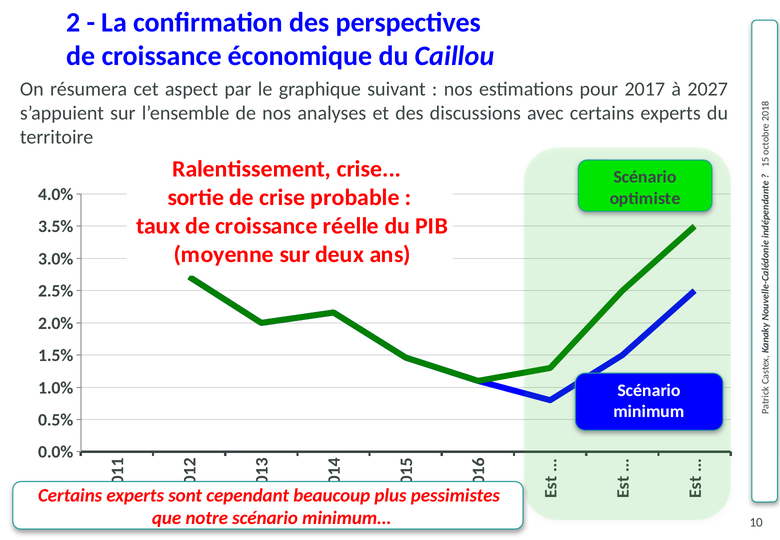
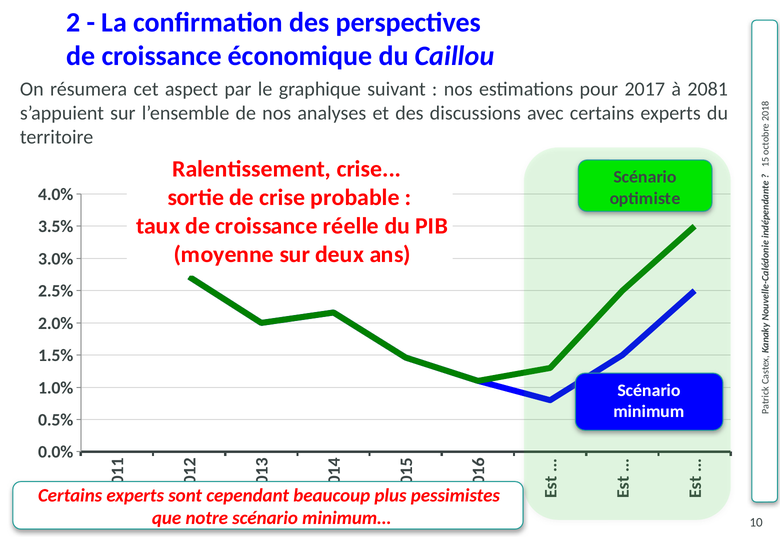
2027: 2027 -> 2081 (708, 89)
